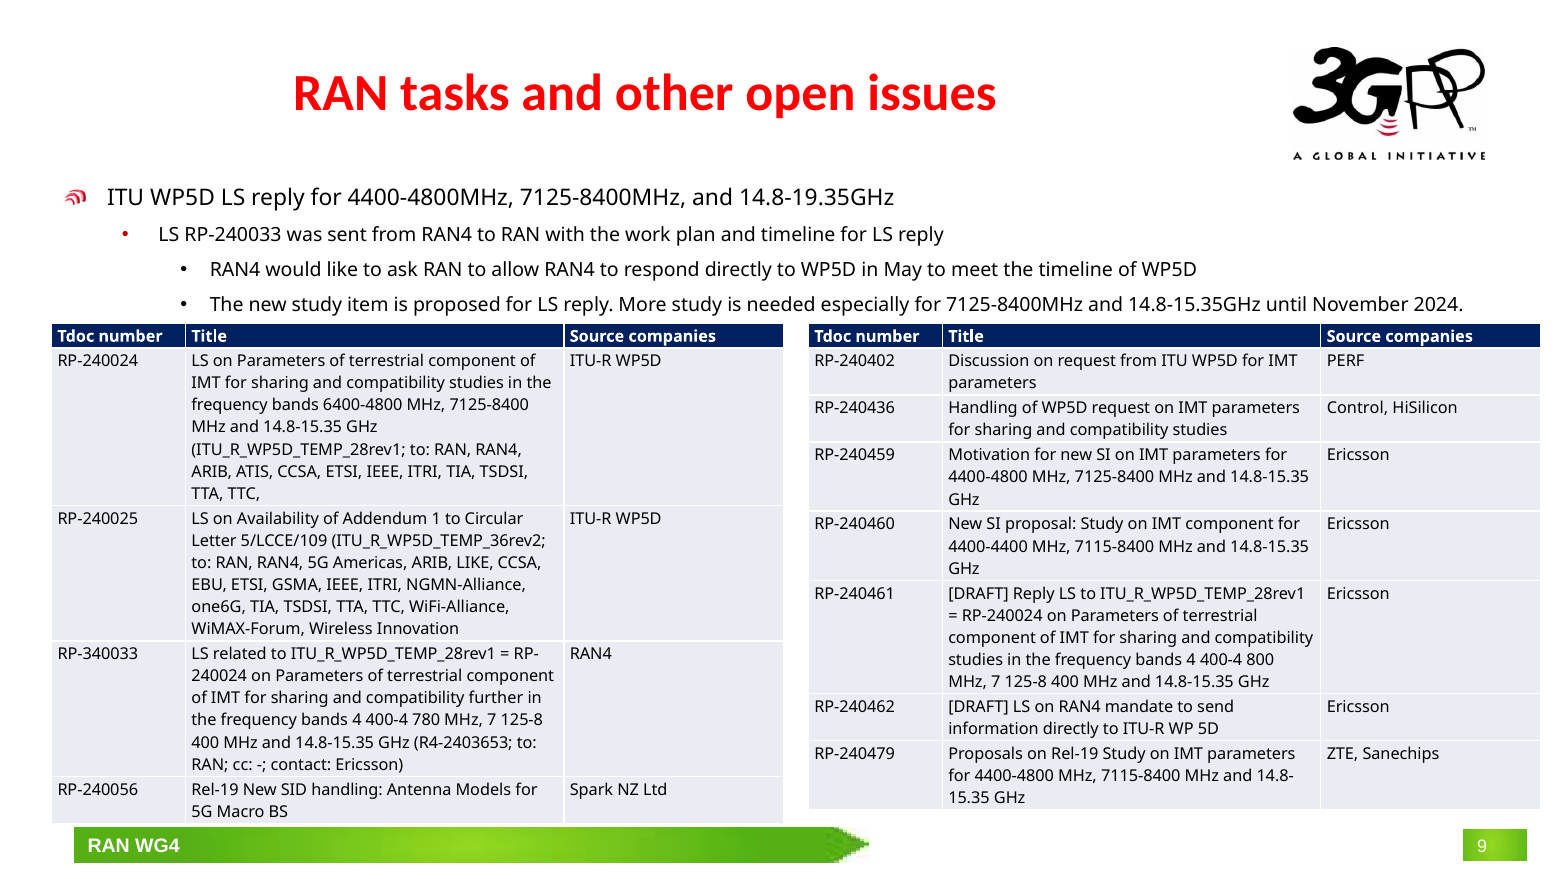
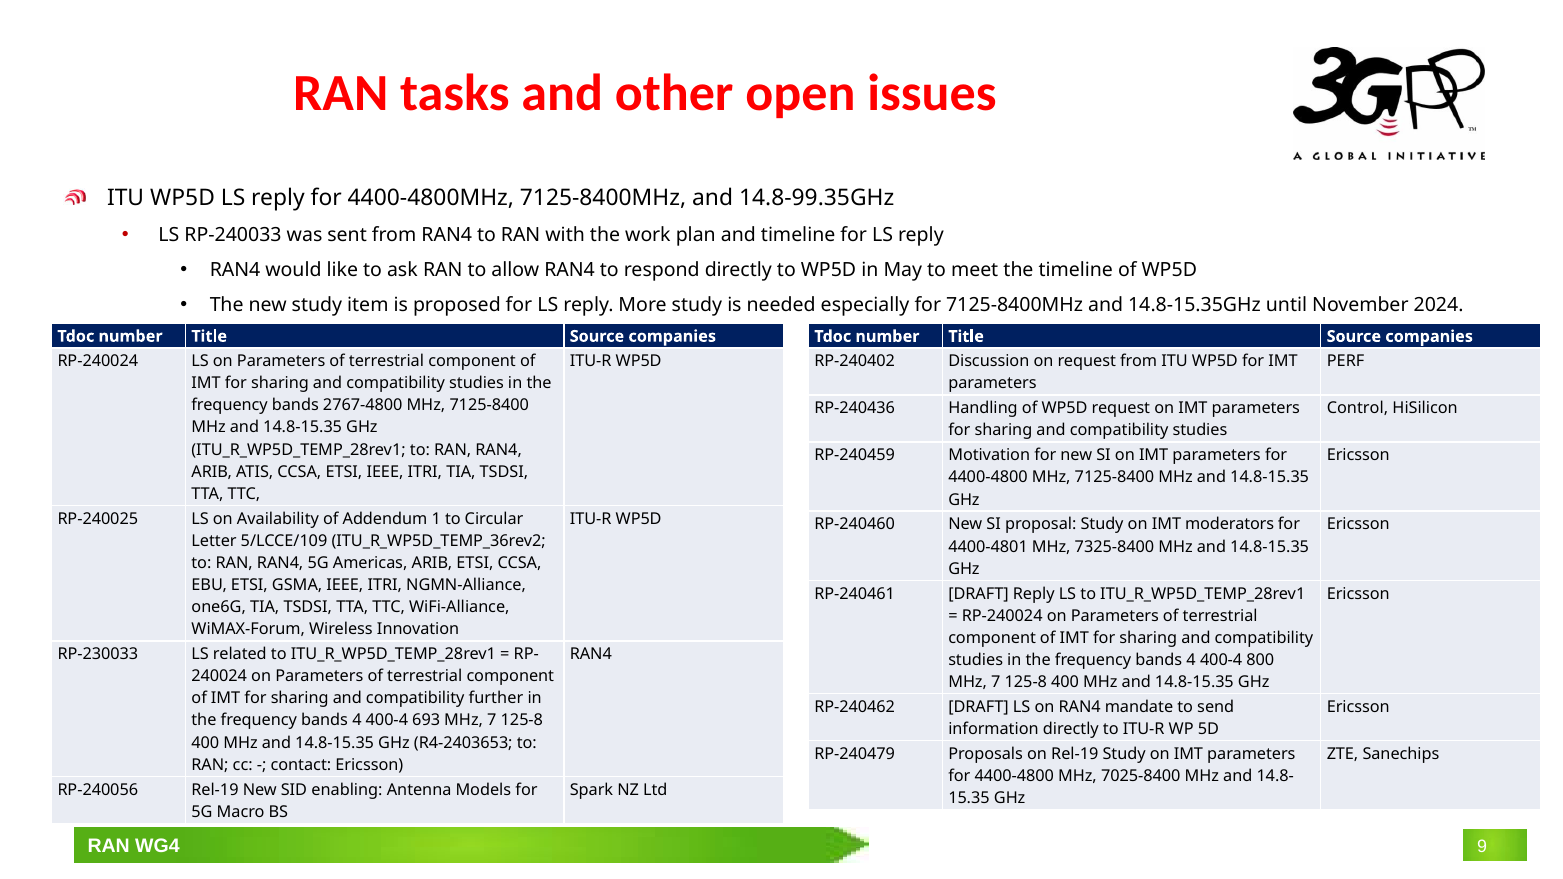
14.8-19.35GHz: 14.8-19.35GHz -> 14.8-99.35GHz (817, 198)
6400-4800: 6400-4800 -> 2767-4800 (363, 406)
IMT component: component -> moderators (1230, 525)
4400-4400: 4400-4400 -> 4400-4801 (988, 547)
7115-8400: 7115-8400 -> 7325-8400 (1114, 547)
ARIB LIKE: LIKE -> ETSI (475, 563)
RP-340033: RP-340033 -> RP-230033 (98, 654)
780: 780 -> 693 (426, 721)
4400-4800 MHz 7115-8400: 7115-8400 -> 7025-8400 (1141, 776)
SID handling: handling -> enabling (347, 790)
